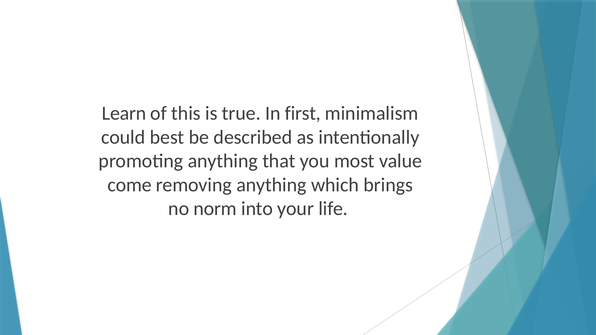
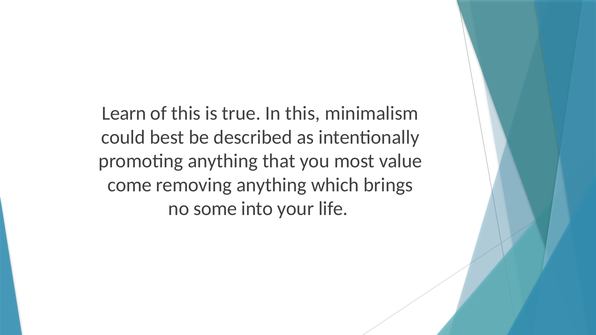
In first: first -> this (303, 114)
norm: norm -> some (215, 209)
